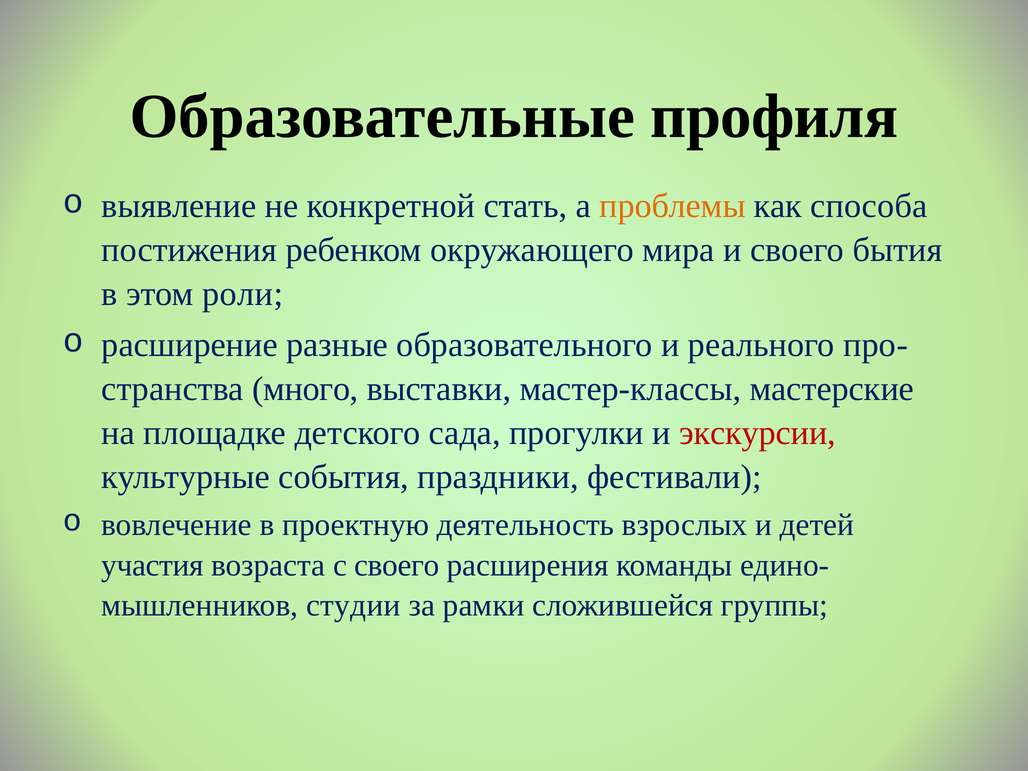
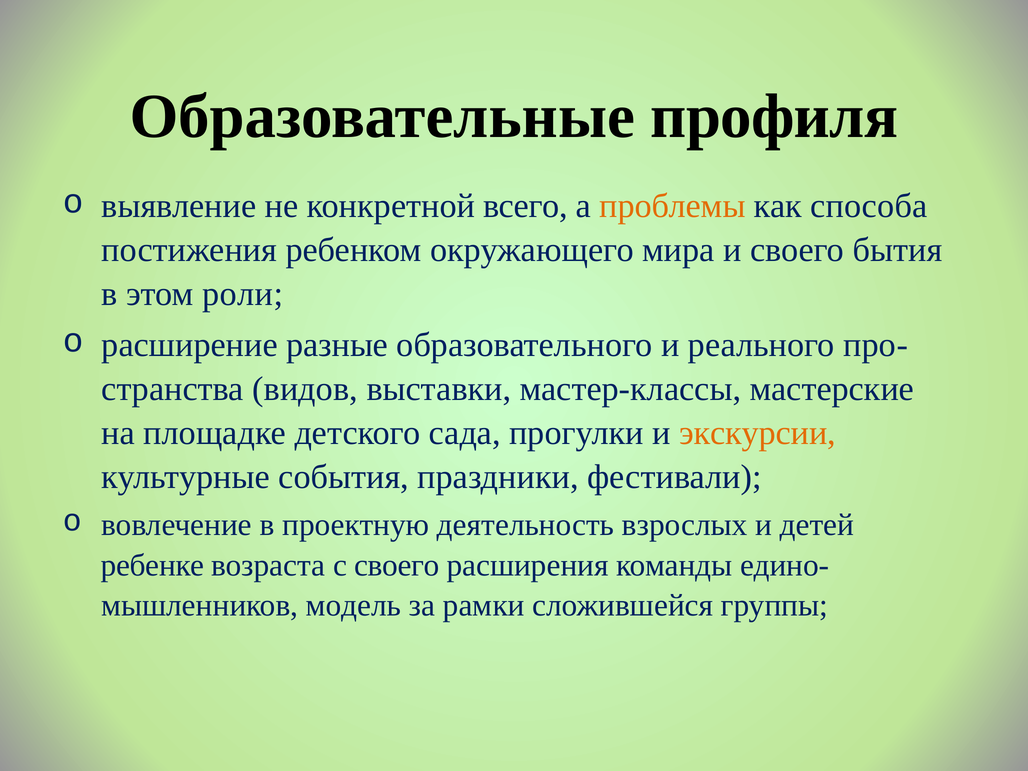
стать: стать -> всего (525, 206)
много: много -> видов (305, 389)
экскурсии colour: red -> orange (757, 433)
участия: участия -> ребенке (153, 565)
студии: студии -> модель (353, 606)
